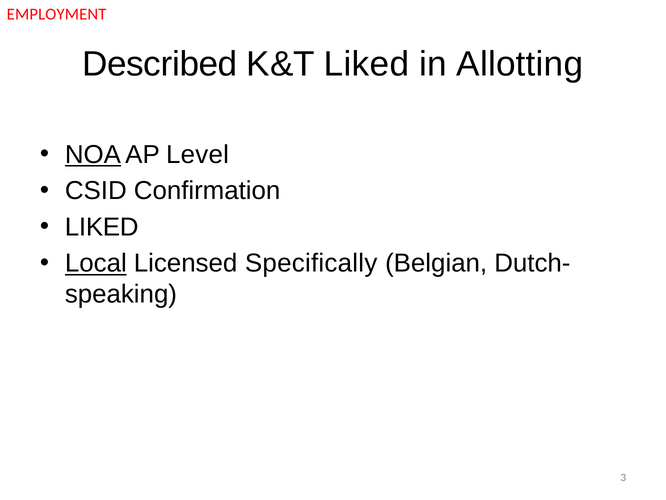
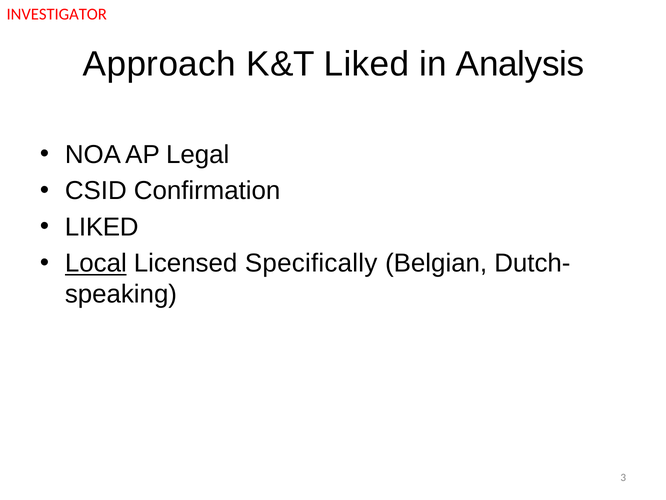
EMPLOYMENT: EMPLOYMENT -> INVESTIGATOR (57, 14)
Described: Described -> Approach (159, 64)
Allotting: Allotting -> Analysis (520, 64)
NOA underline: present -> none (93, 154)
Level: Level -> Legal (198, 154)
